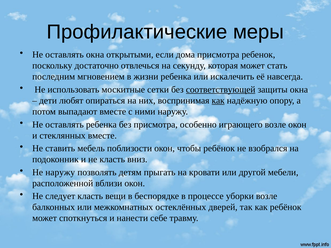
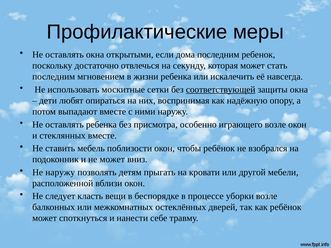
дома присмотра: присмотра -> последним (218, 55)
как underline: present -> none (218, 101)
не класть: класть -> может (112, 160)
